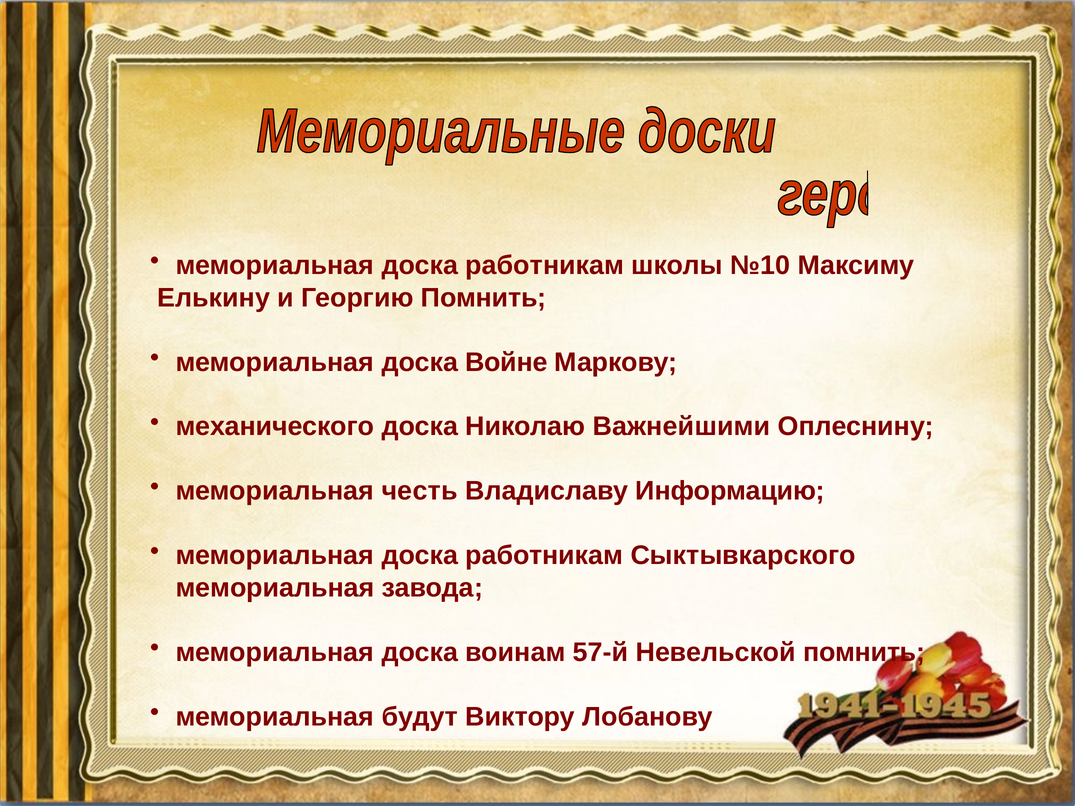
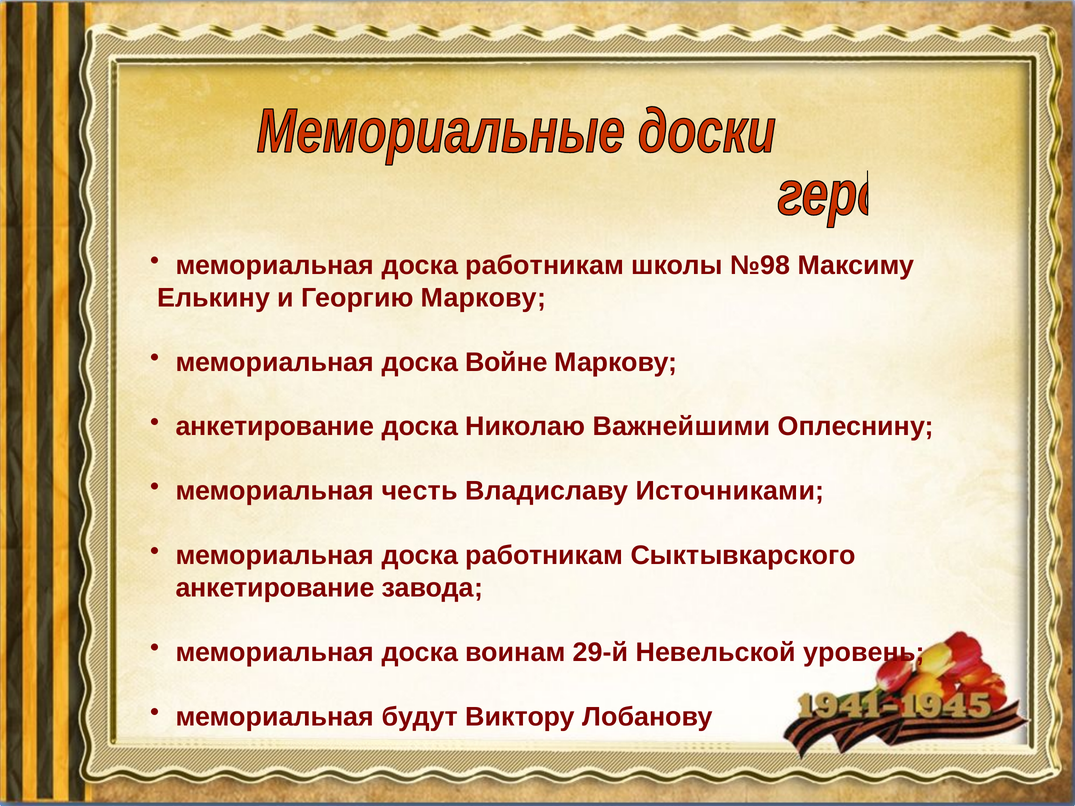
№10: №10 -> №98 (760, 266)
Георгию Помнить: Помнить -> Маркову (484, 298)
механического: механического -> анкетирование (275, 427)
Информацию: Информацию -> Источниками (730, 491)
мемориальная: мемориальная -> анкетирование (275, 588)
57-й: 57-й -> 29-й (601, 653)
Невельской помнить: помнить -> уровень (864, 653)
